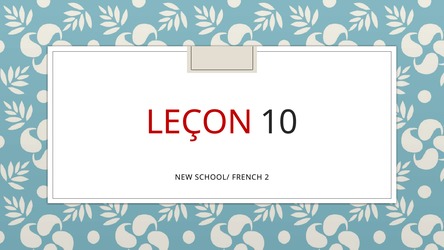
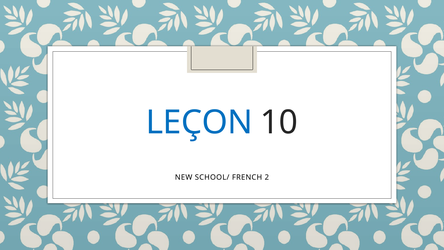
LEÇON colour: red -> blue (199, 122)
